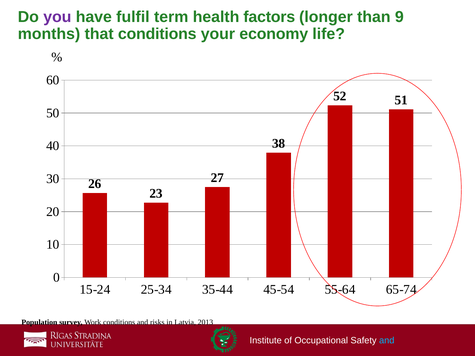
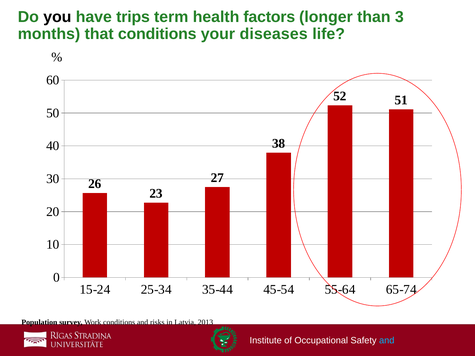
you colour: purple -> black (57, 17)
fulfil: fulfil -> trips (133, 17)
9: 9 -> 3 (399, 17)
economy: economy -> diseases (274, 34)
